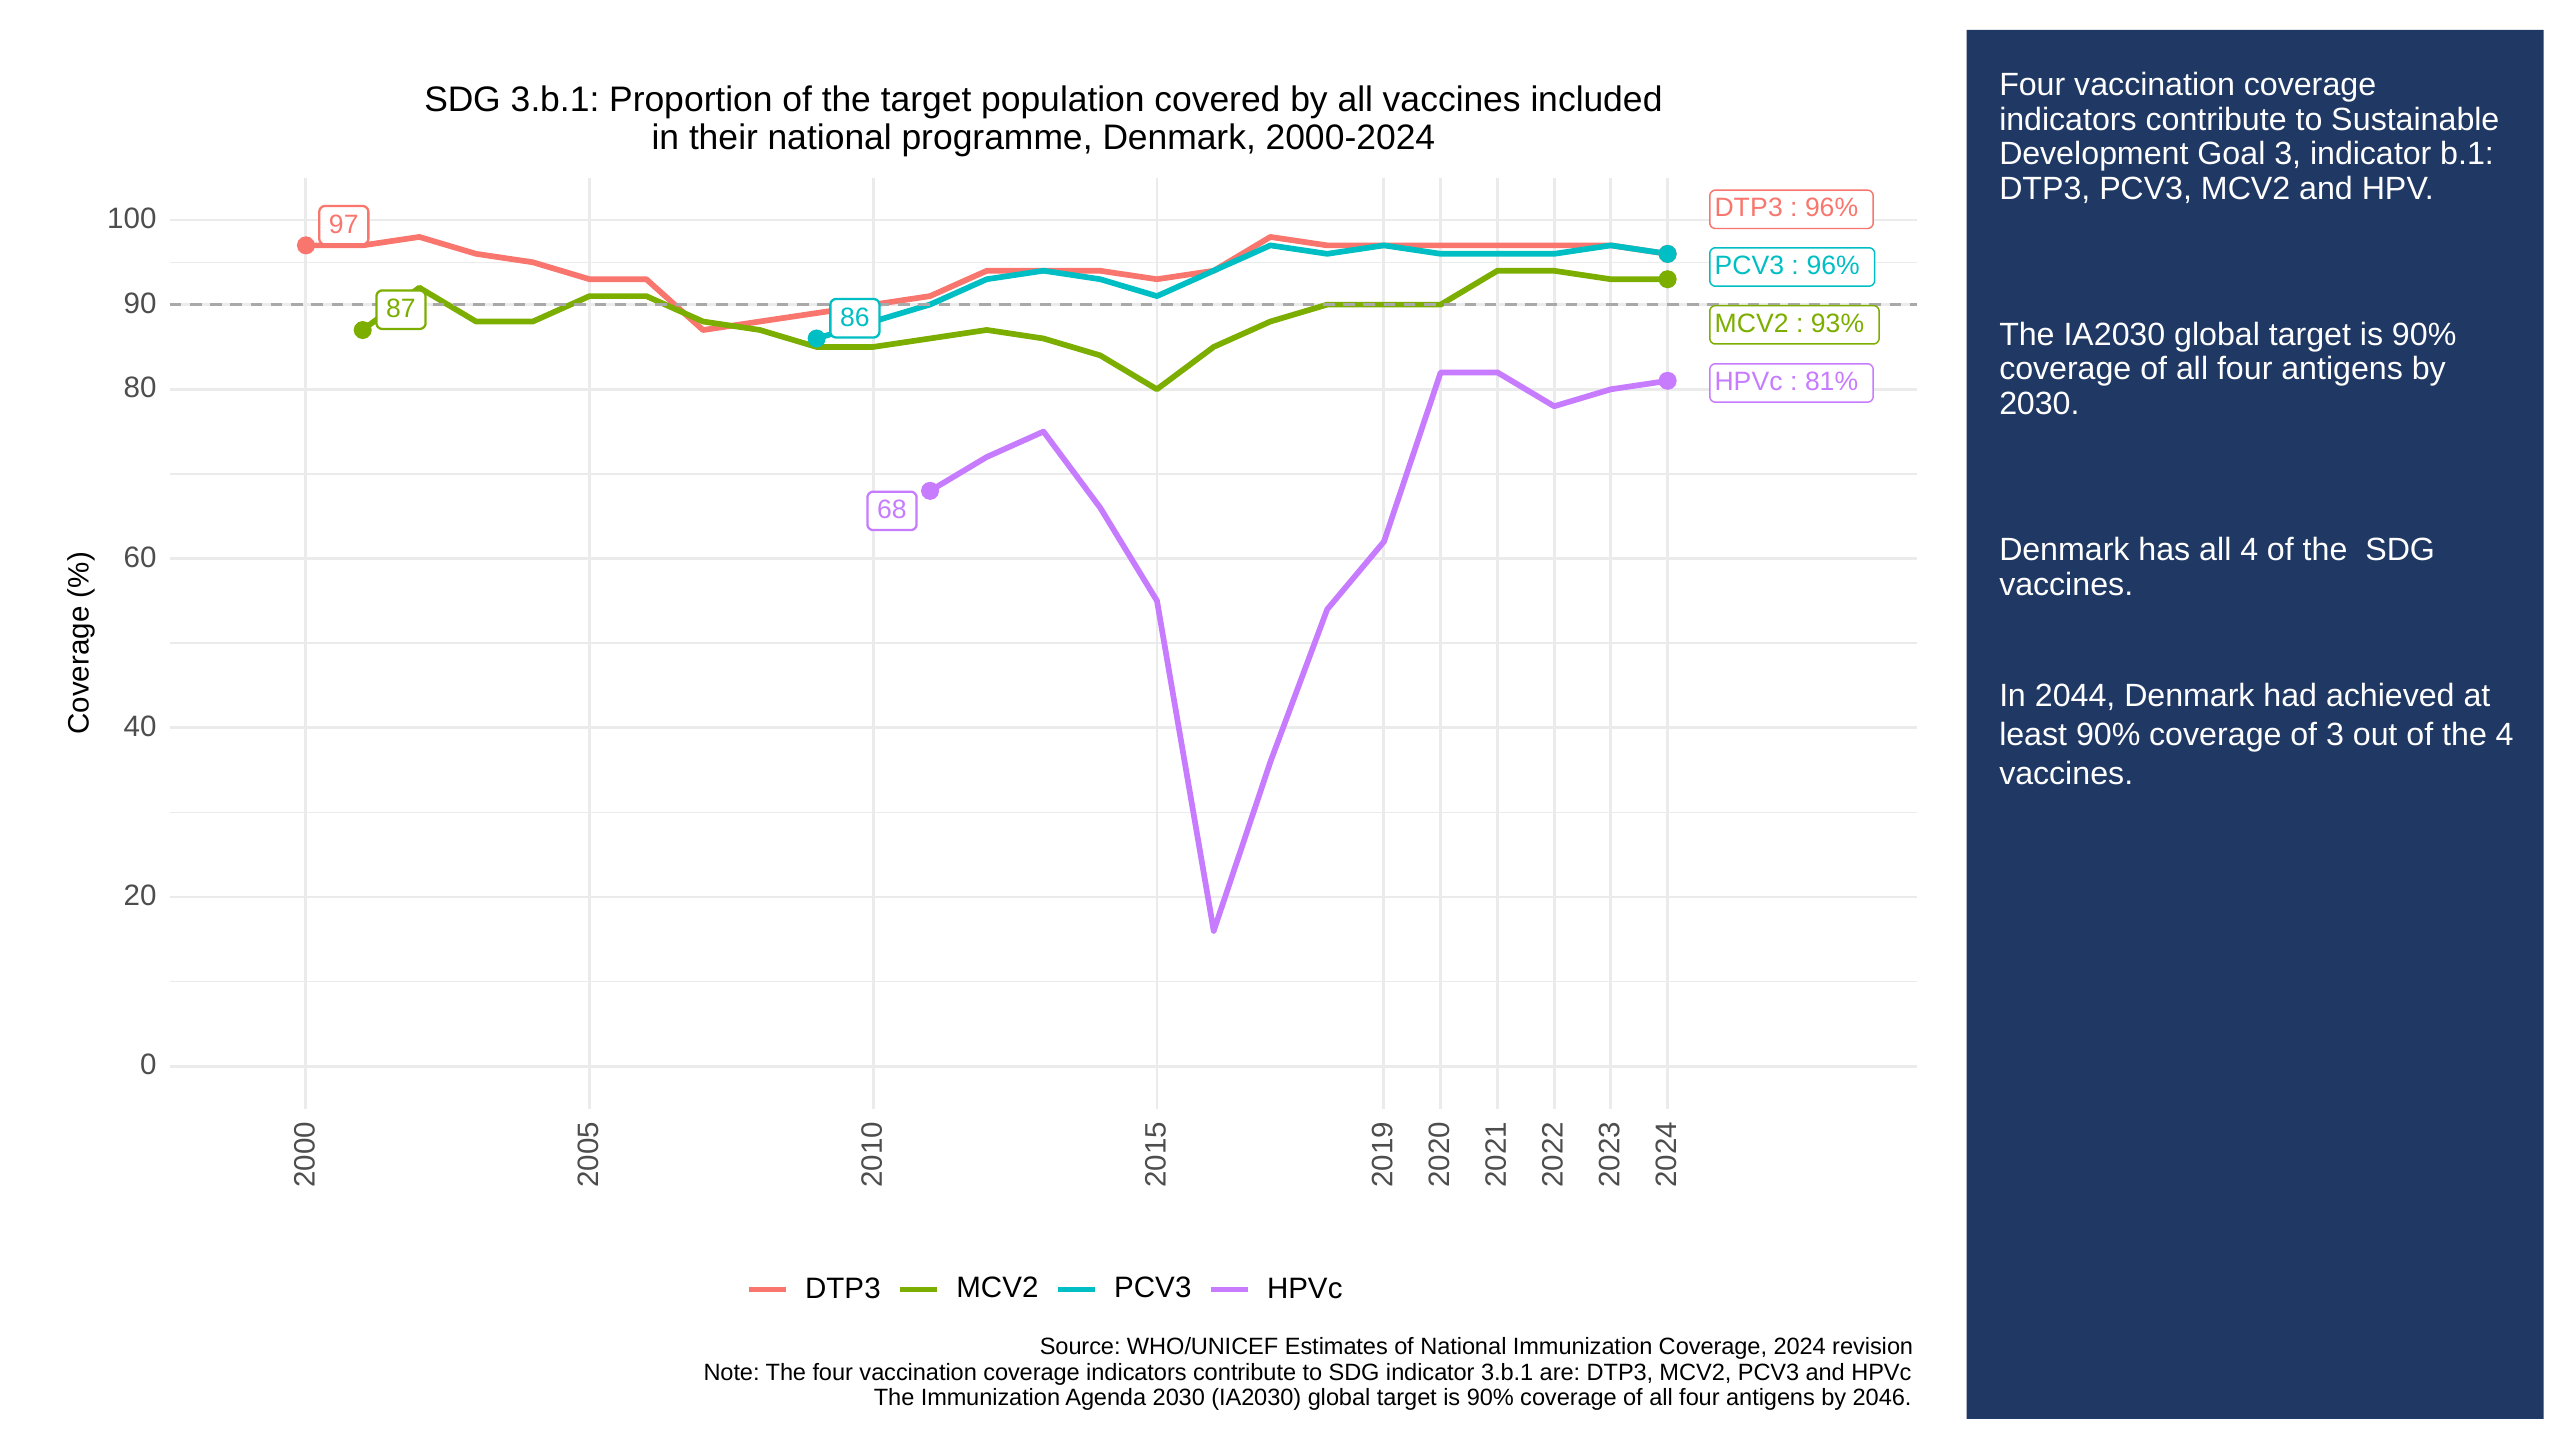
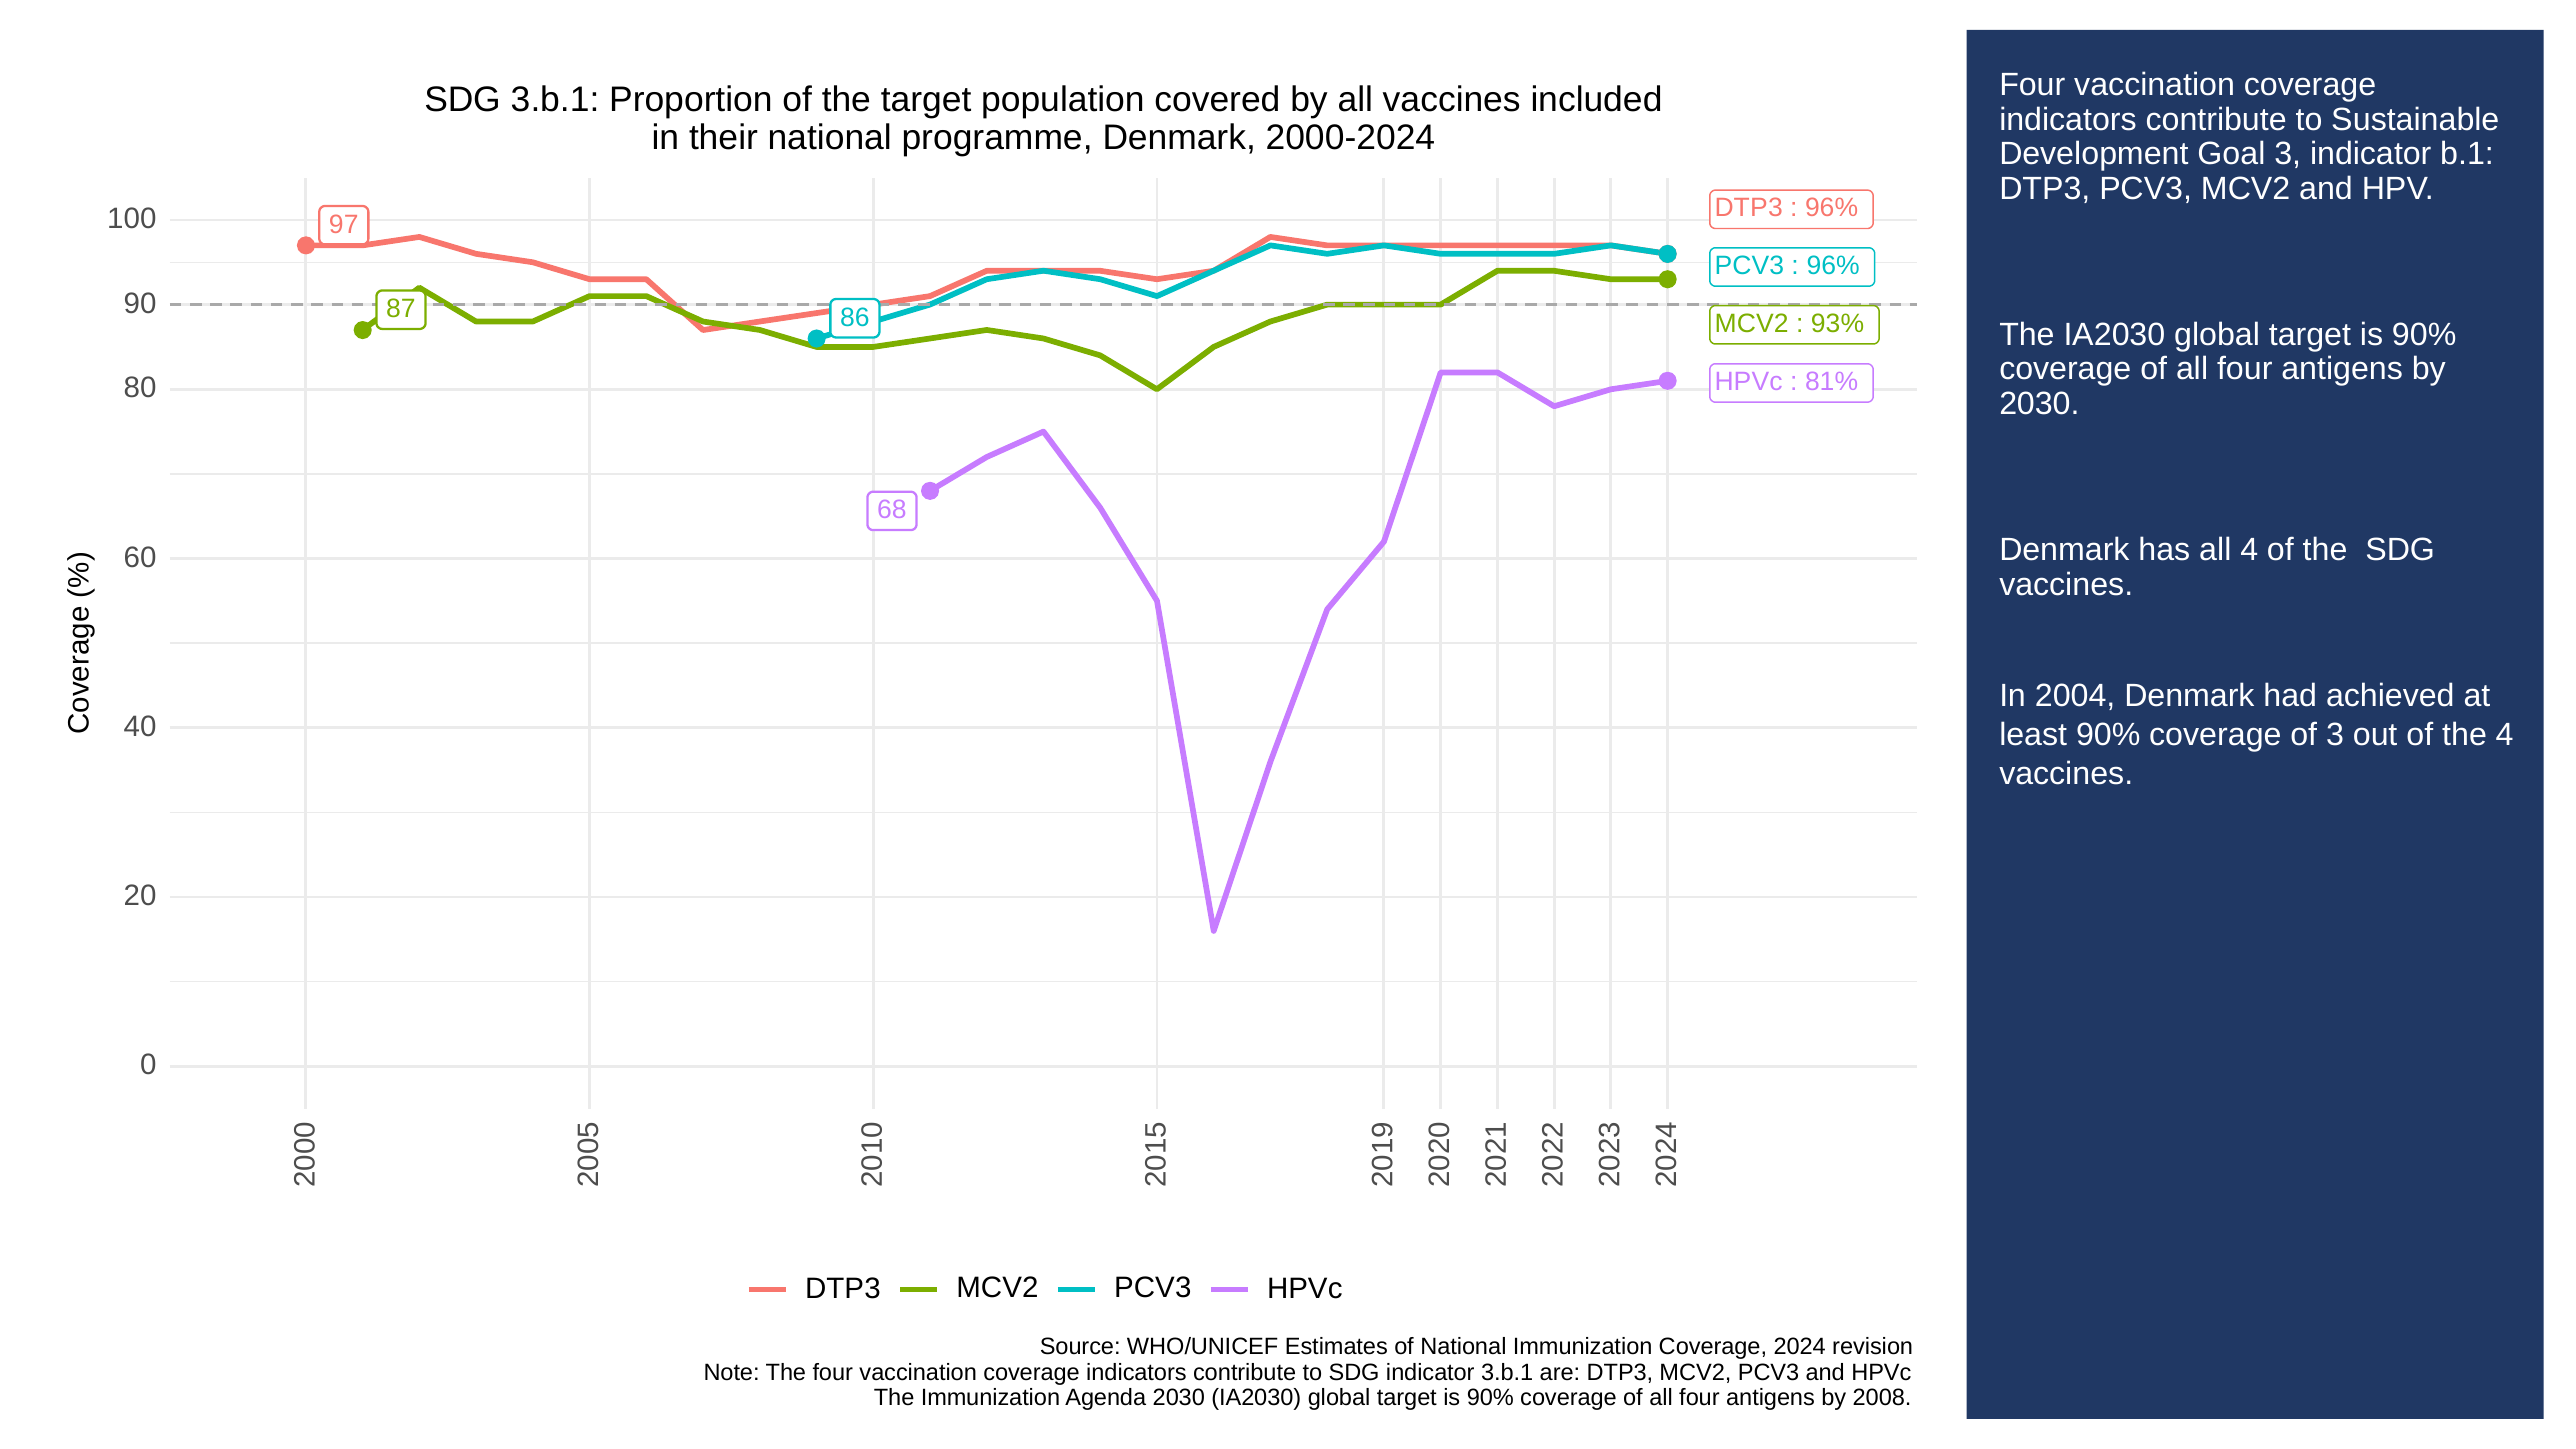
2044: 2044 -> 2004 (2075, 696)
2046: 2046 -> 2008 (1882, 1398)
